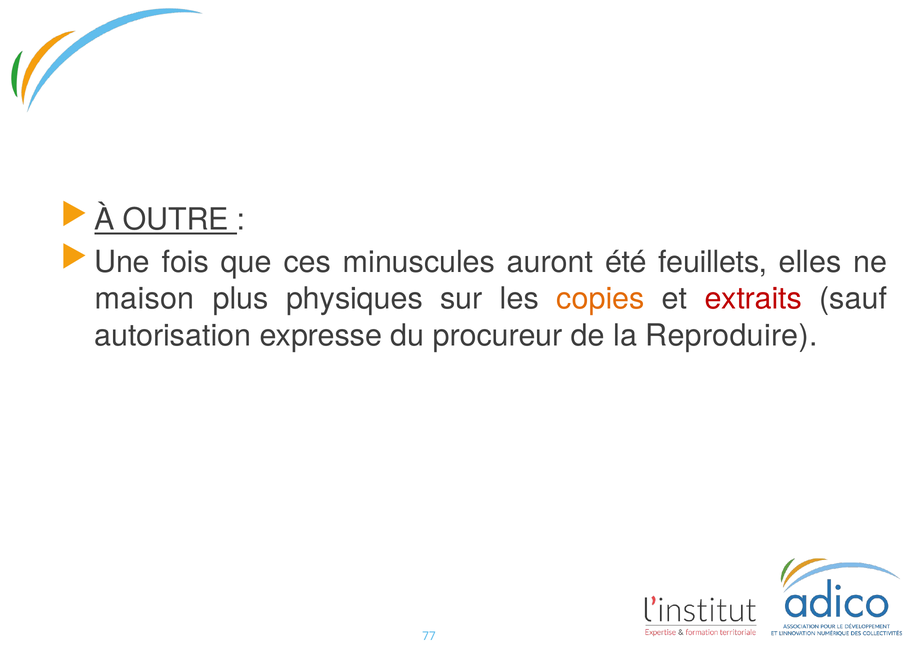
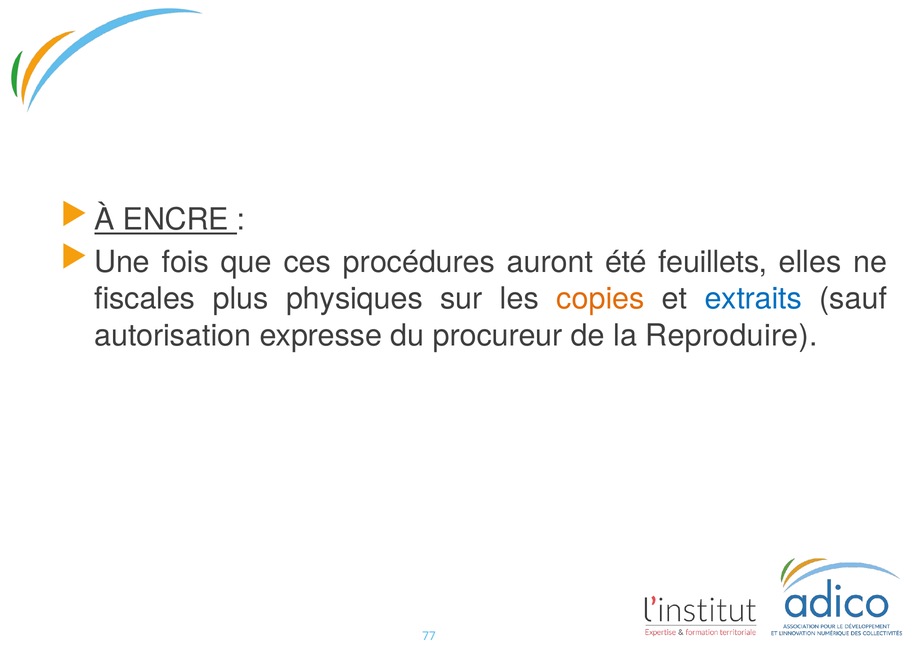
OUTRE: OUTRE -> ENCRE (176, 219)
minuscules: minuscules -> procédures (419, 262)
maison: maison -> fiscales (145, 299)
extraits colour: red -> blue (753, 299)
